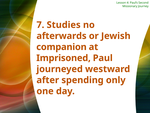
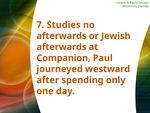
companion: companion -> afterwards (61, 47)
Imprisoned: Imprisoned -> Companion (63, 58)
